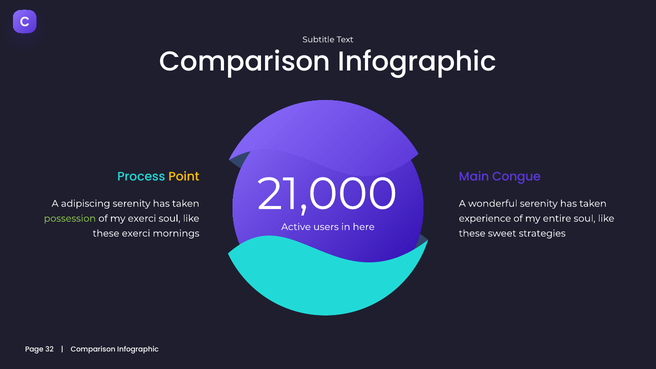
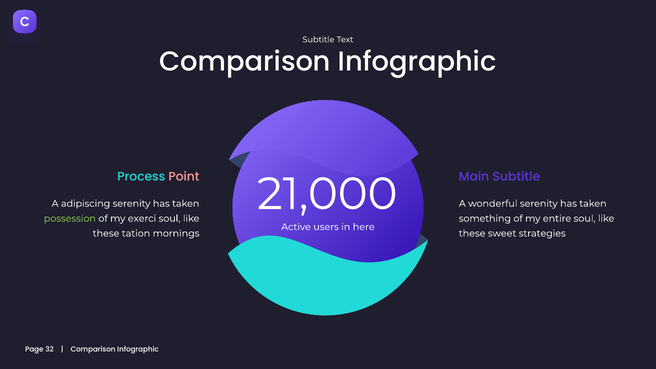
Point colour: yellow -> pink (184, 177)
Main Congue: Congue -> Subtitle (516, 177)
experience: experience -> something (485, 218)
these exerci: exerci -> tation (136, 233)
